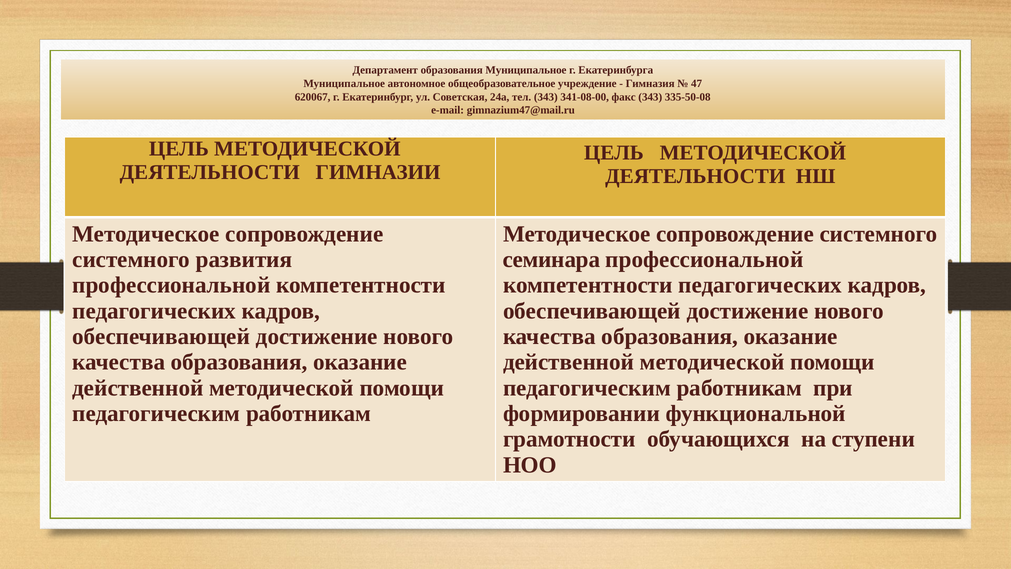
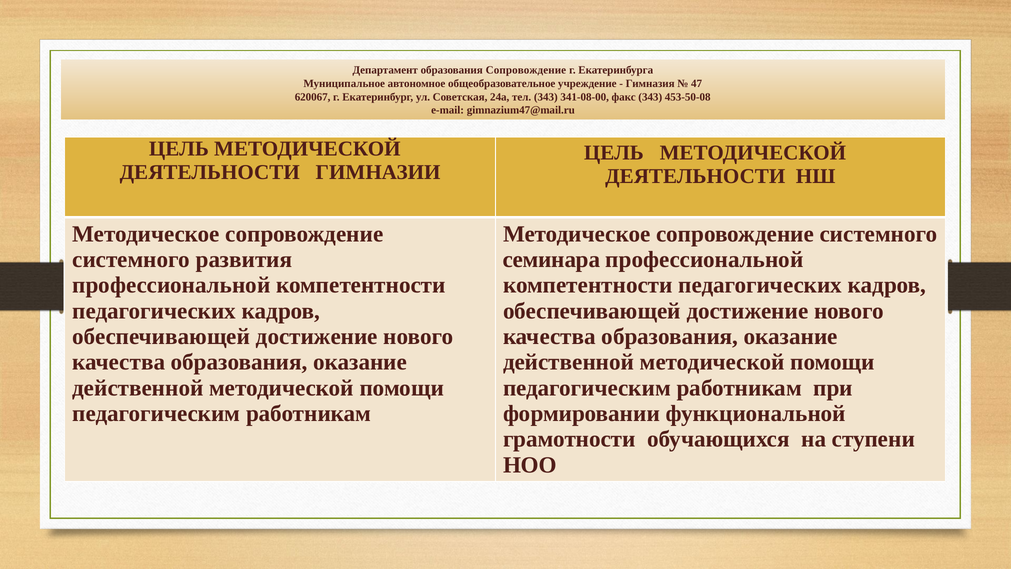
образования Муниципальное: Муниципальное -> Сопровождение (526, 70)
335-50-08: 335-50-08 -> 453-50-08 (688, 97)
